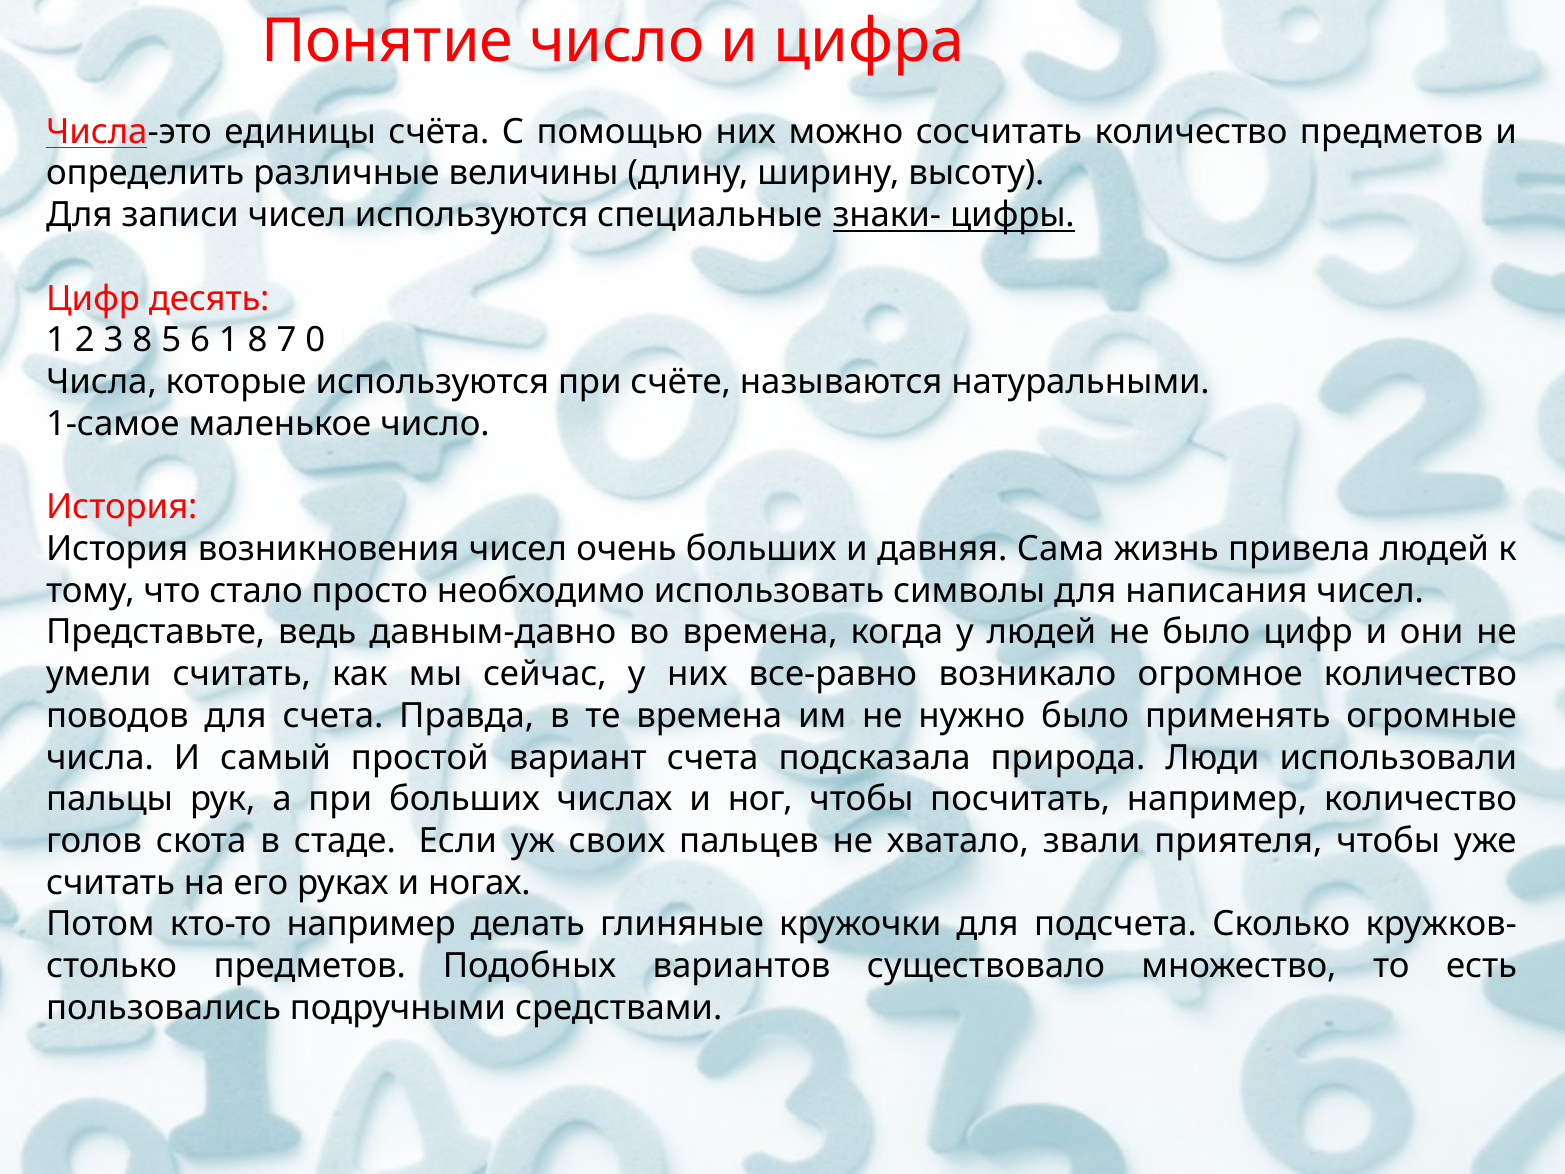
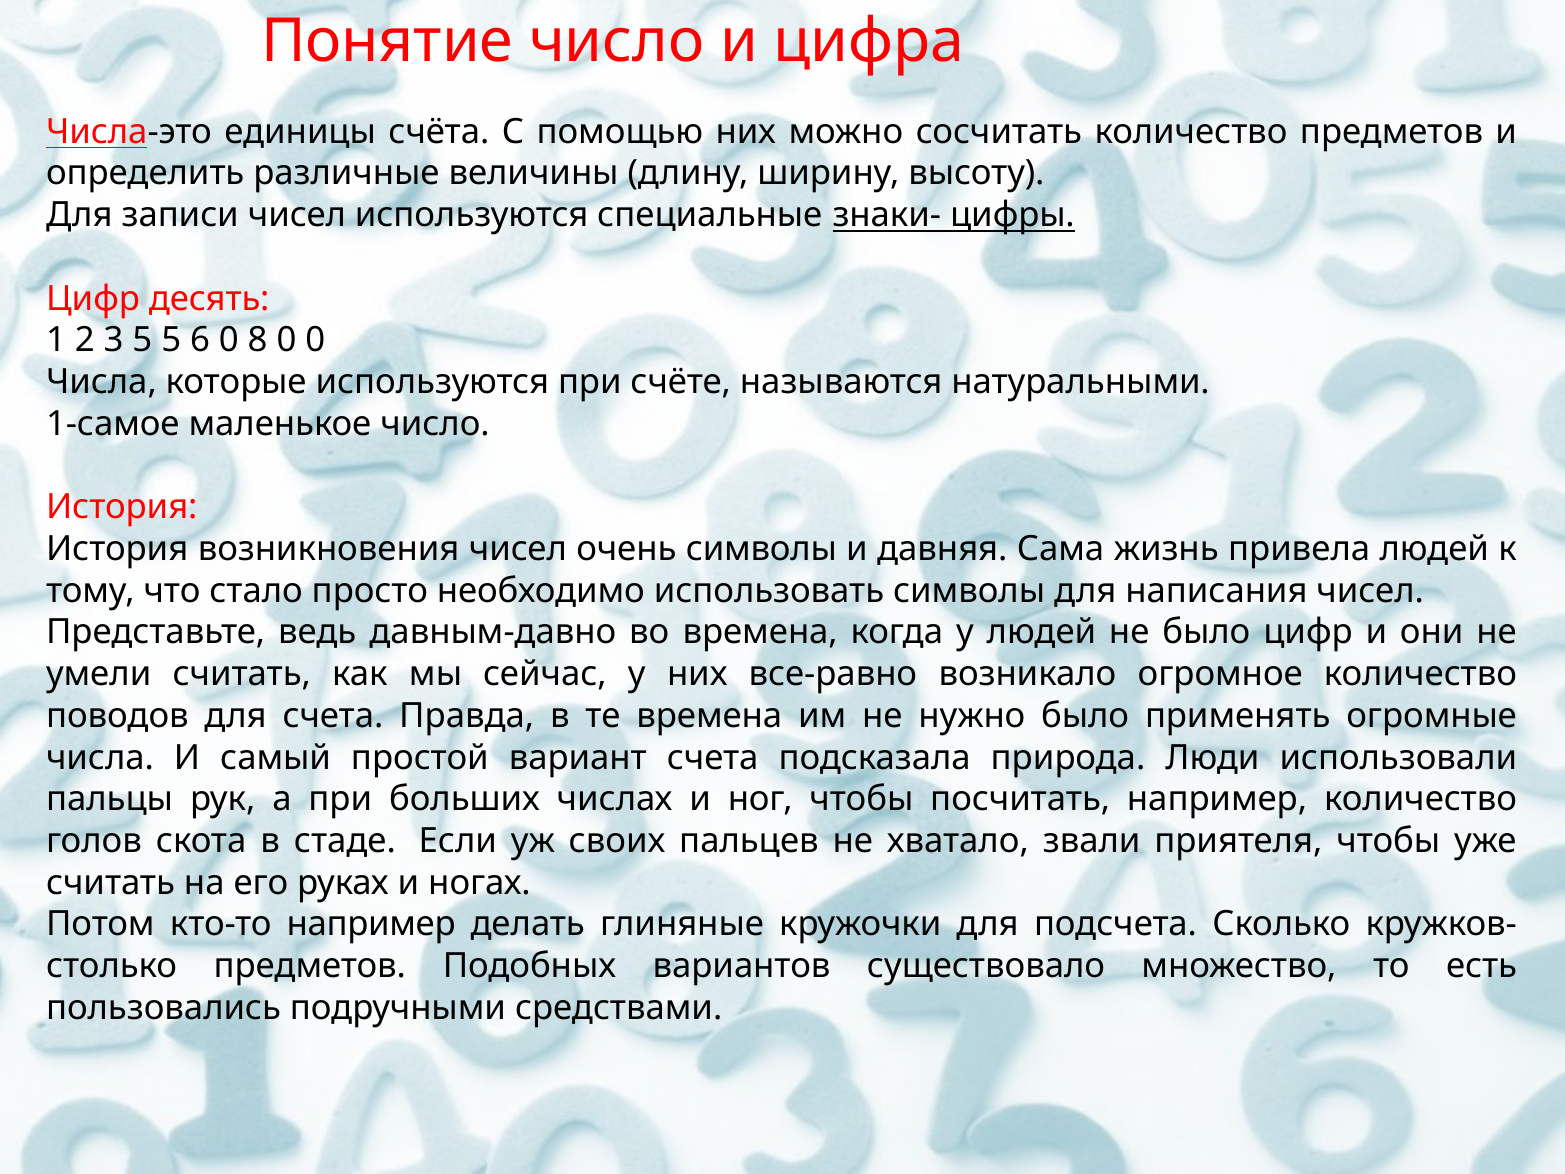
3 8: 8 -> 5 (142, 340)
6 1: 1 -> 0 (229, 340)
8 7: 7 -> 0 (287, 340)
очень больших: больших -> символы (761, 549)
